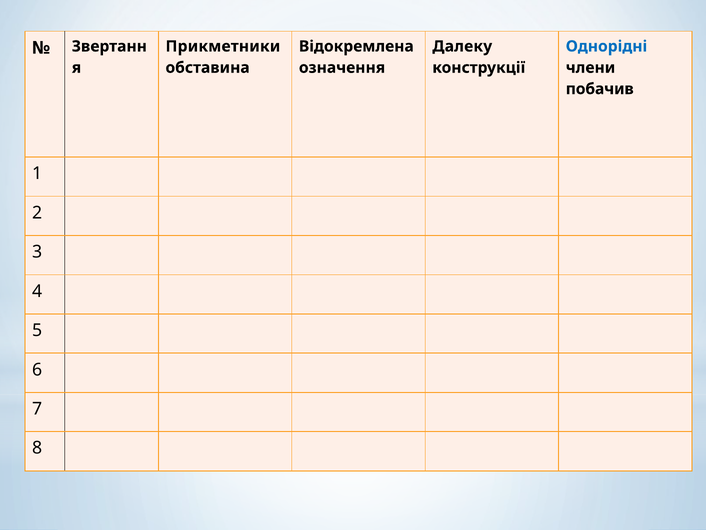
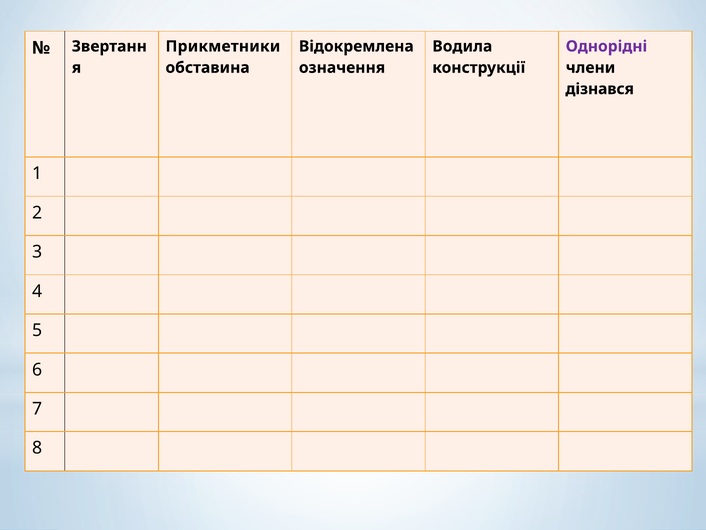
Далеку: Далеку -> Водила (462, 46)
Однорідні colour: blue -> purple (607, 46)
побачив: побачив -> дізнався (600, 89)
